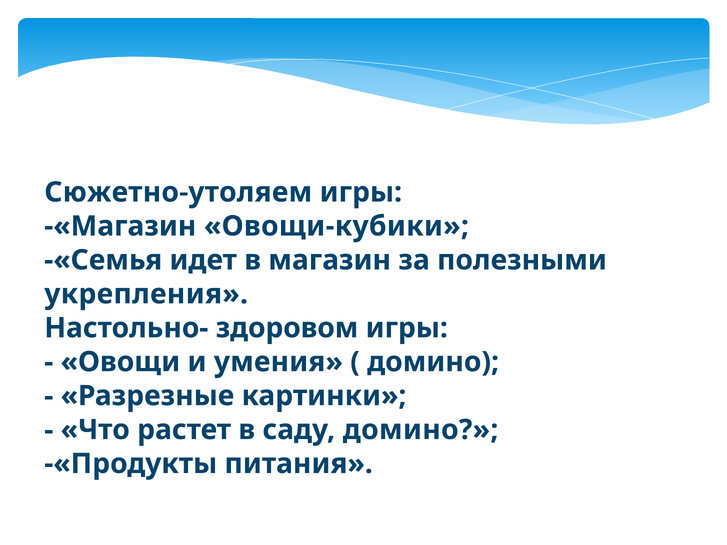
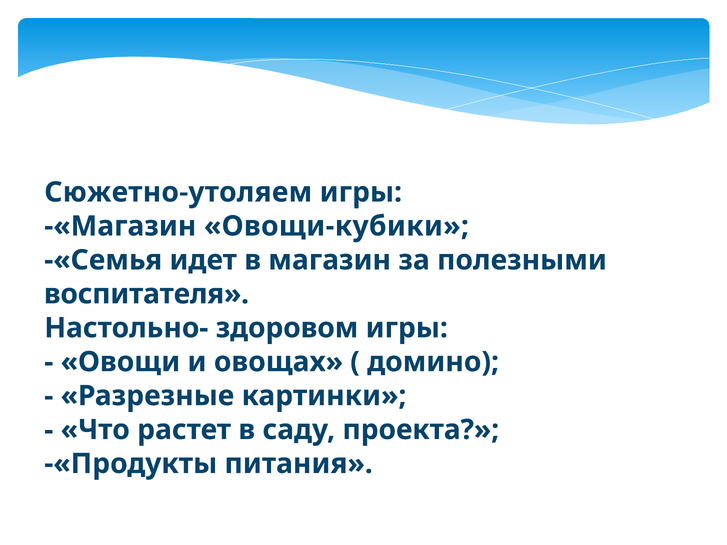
укрепления: укрепления -> воспитателя (146, 294)
умения: умения -> овощах (278, 362)
саду домино: домино -> проекта (421, 430)
